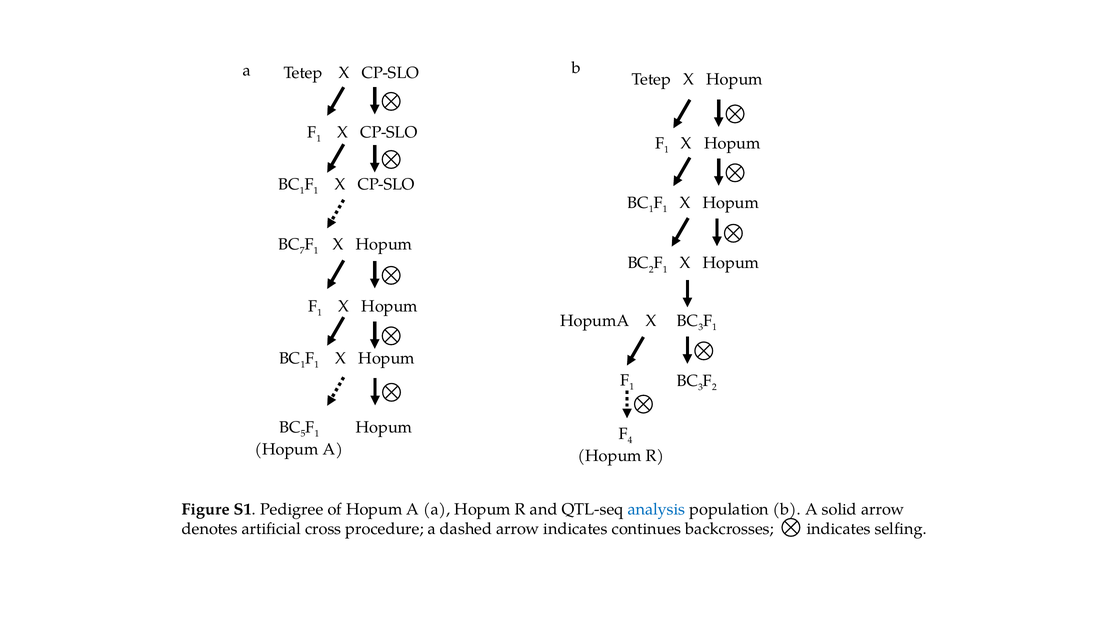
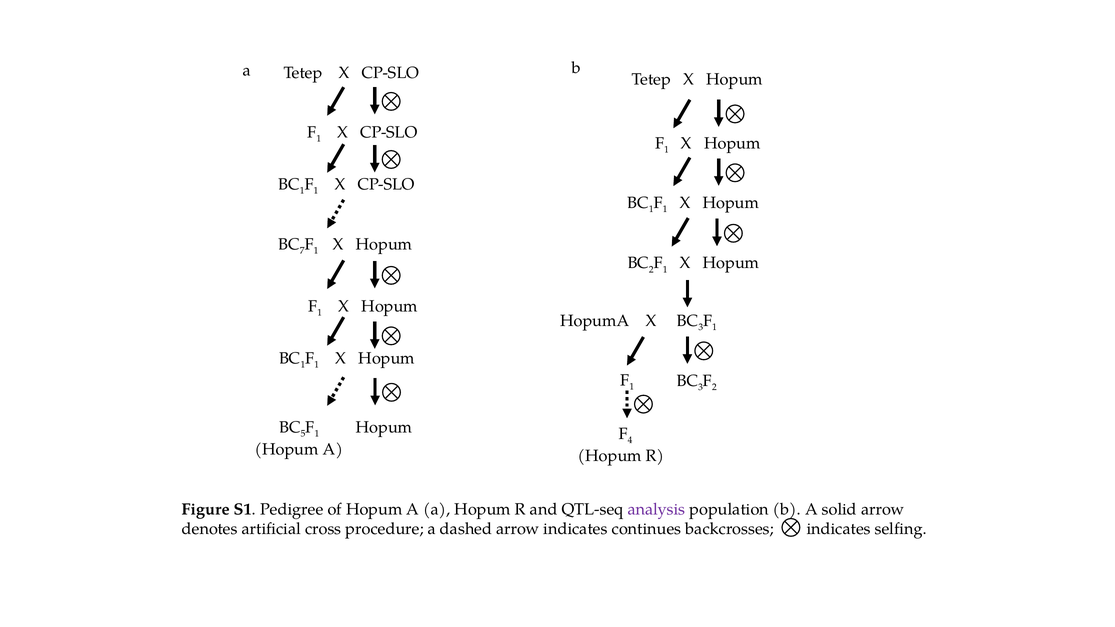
analysis colour: blue -> purple (657, 510)
